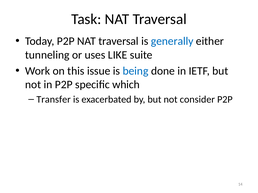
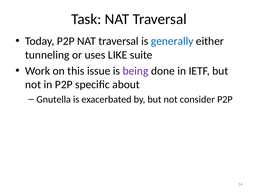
being colour: blue -> purple (136, 71)
which: which -> about (126, 85)
Transfer: Transfer -> Gnutella (54, 100)
